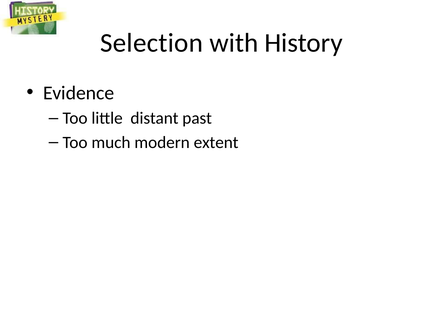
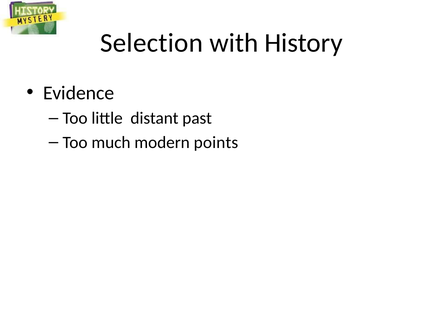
extent: extent -> points (216, 143)
